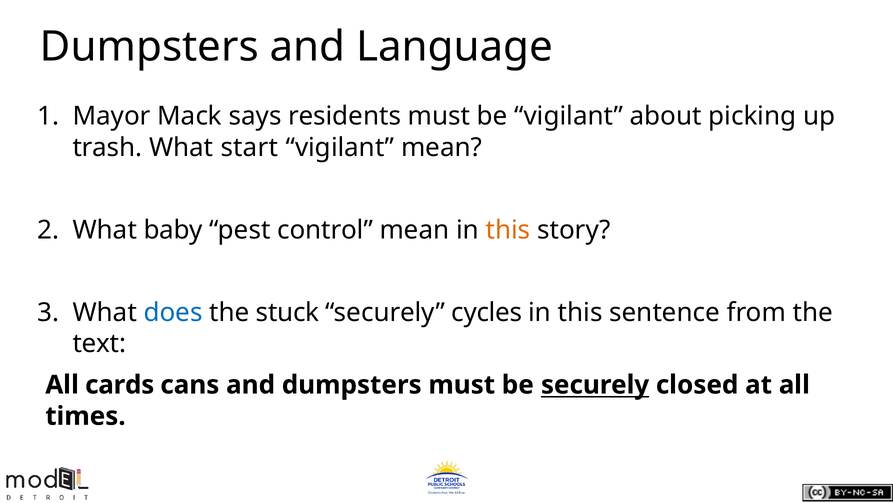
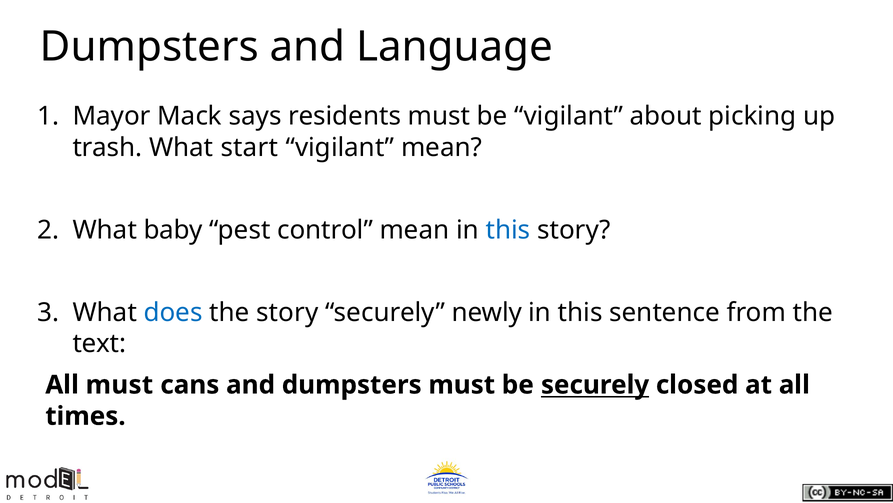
this colour: orange -> blue (508, 230)
the stuck: stuck -> story (287, 312)
cycles: cycles -> newly (487, 312)
All cards: cards -> must (119, 384)
